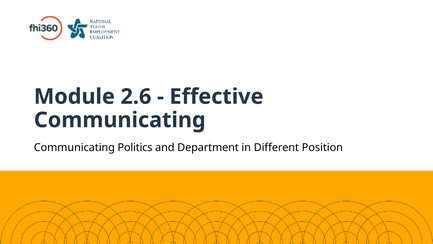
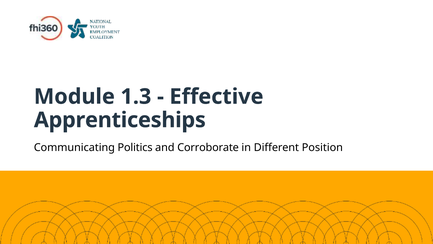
2.6: 2.6 -> 1.3 (136, 96)
Communicating: Communicating -> Apprenticeships (120, 120)
Department: Department -> Corroborate (208, 147)
